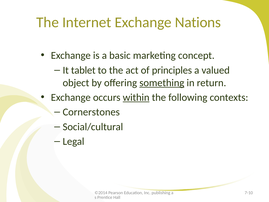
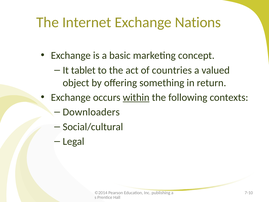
principles: principles -> countries (172, 70)
something underline: present -> none (162, 83)
Cornerstones: Cornerstones -> Downloaders (91, 112)
